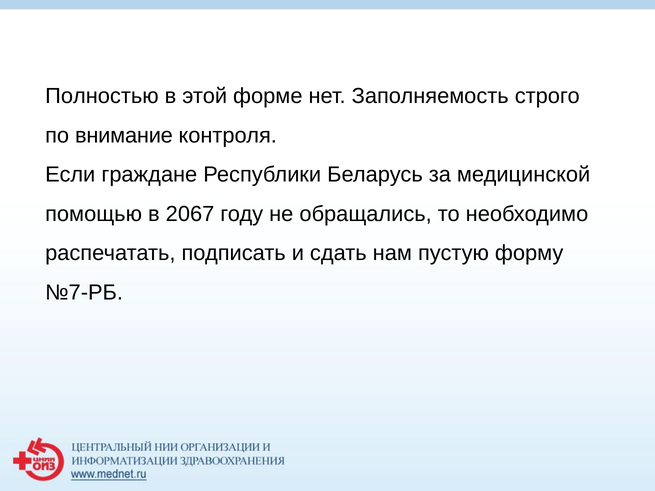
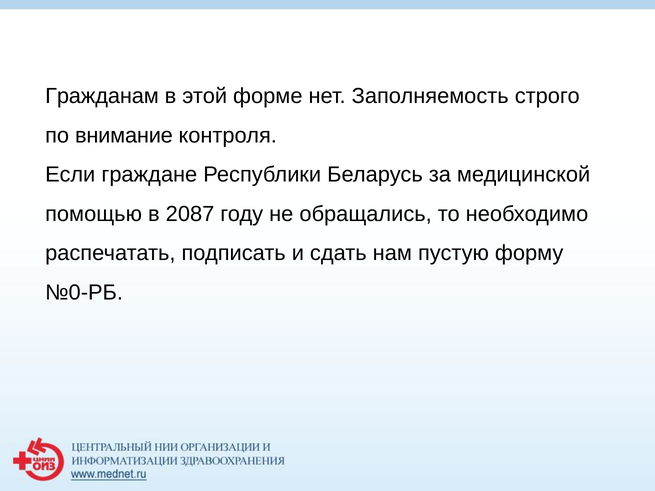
Полностью: Полностью -> Гражданам (102, 96)
2067: 2067 -> 2087 (190, 214)
№7-РБ: №7-РБ -> №0-РБ (84, 293)
